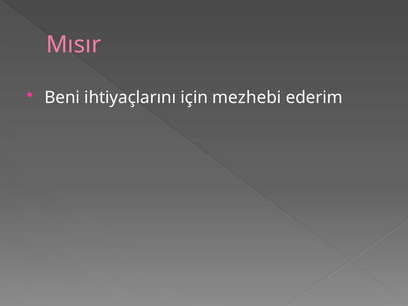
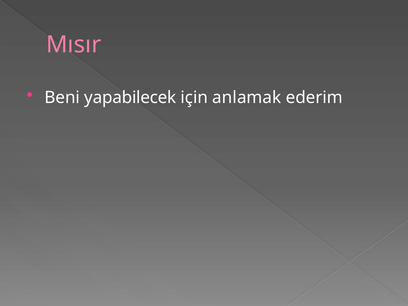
ihtiyaçlarını: ihtiyaçlarını -> yapabilecek (130, 97)
mezhebi: mezhebi -> anlamak (247, 97)
